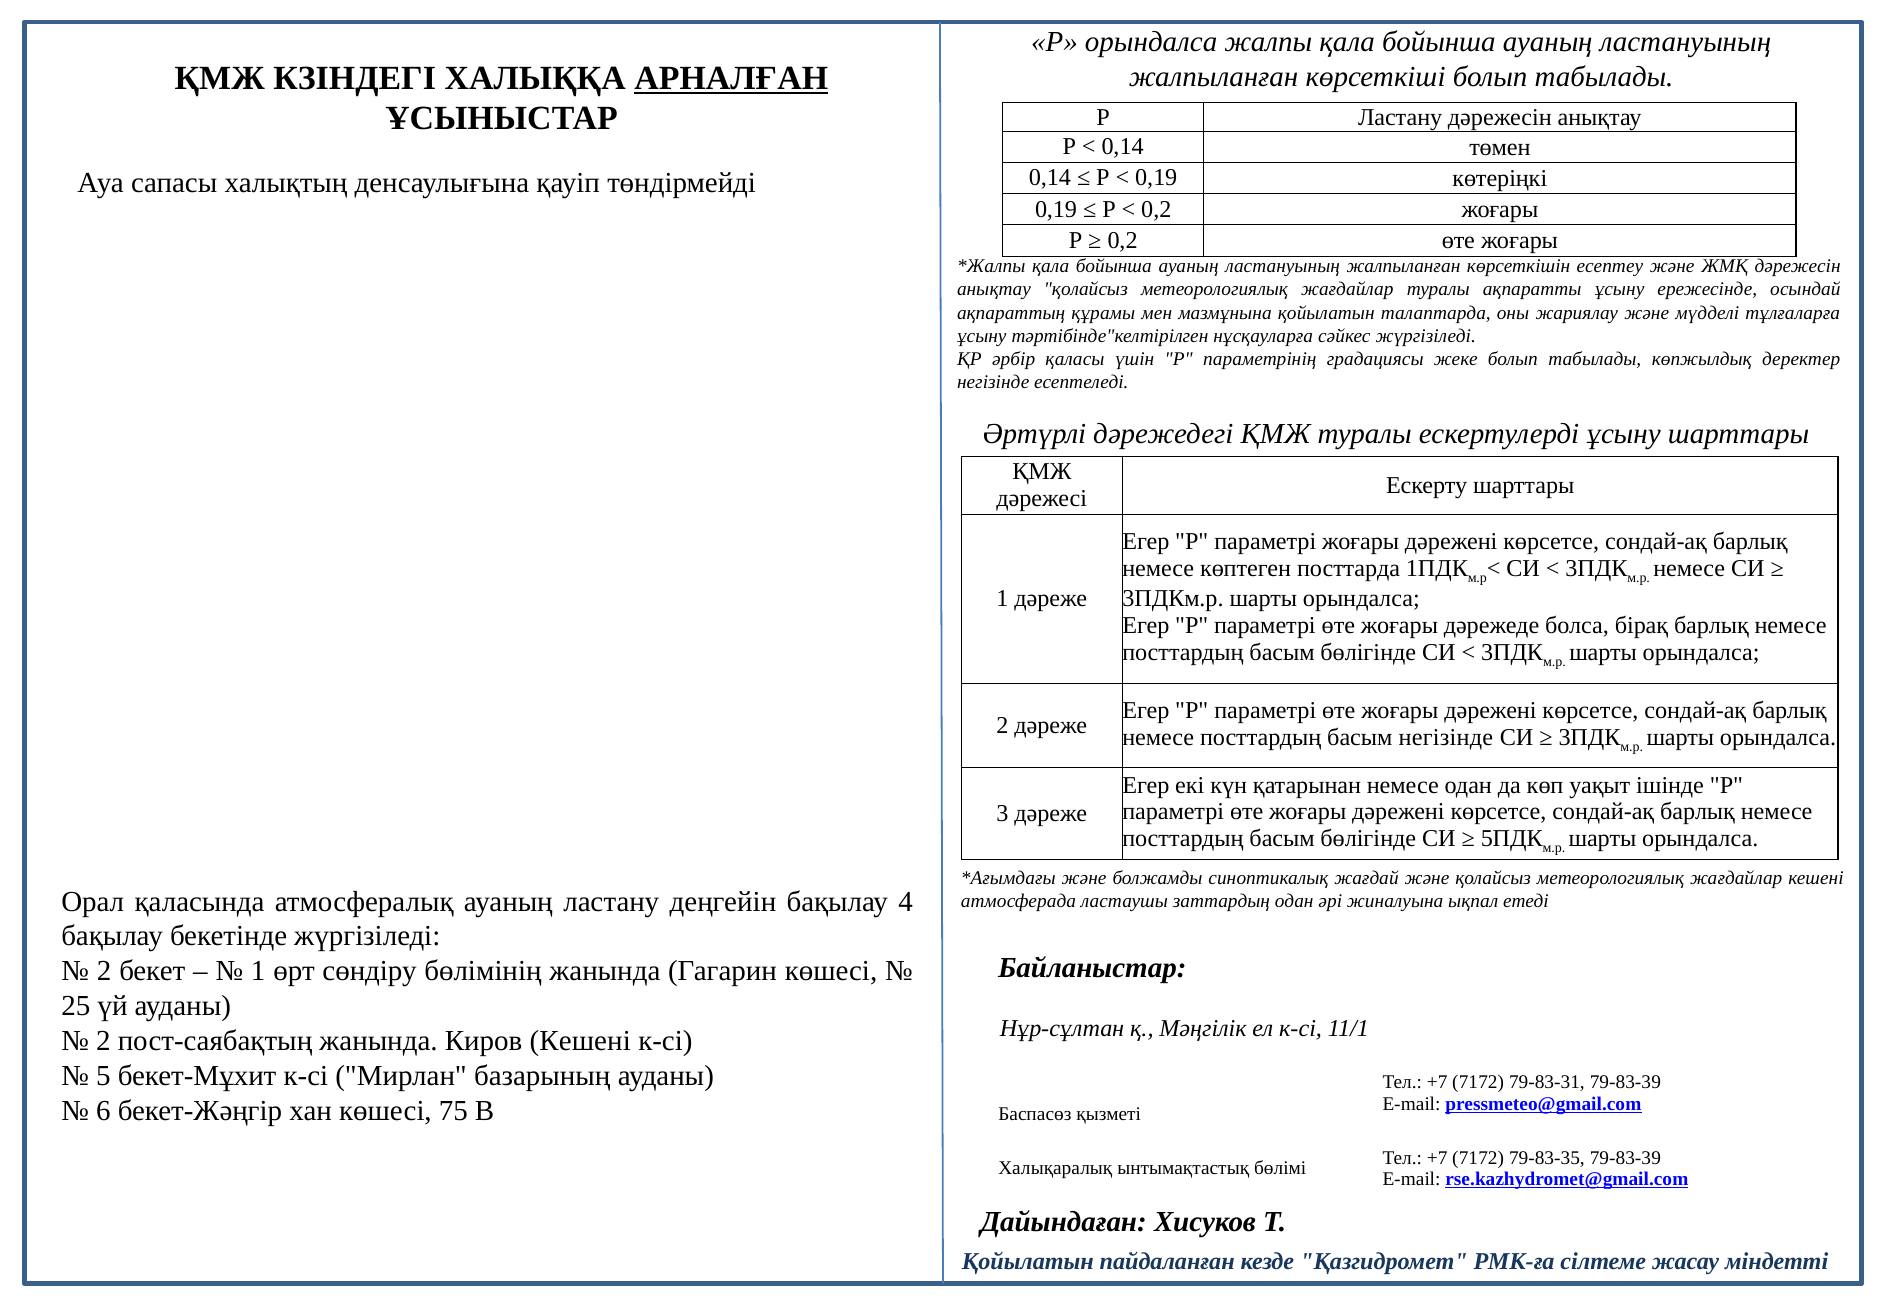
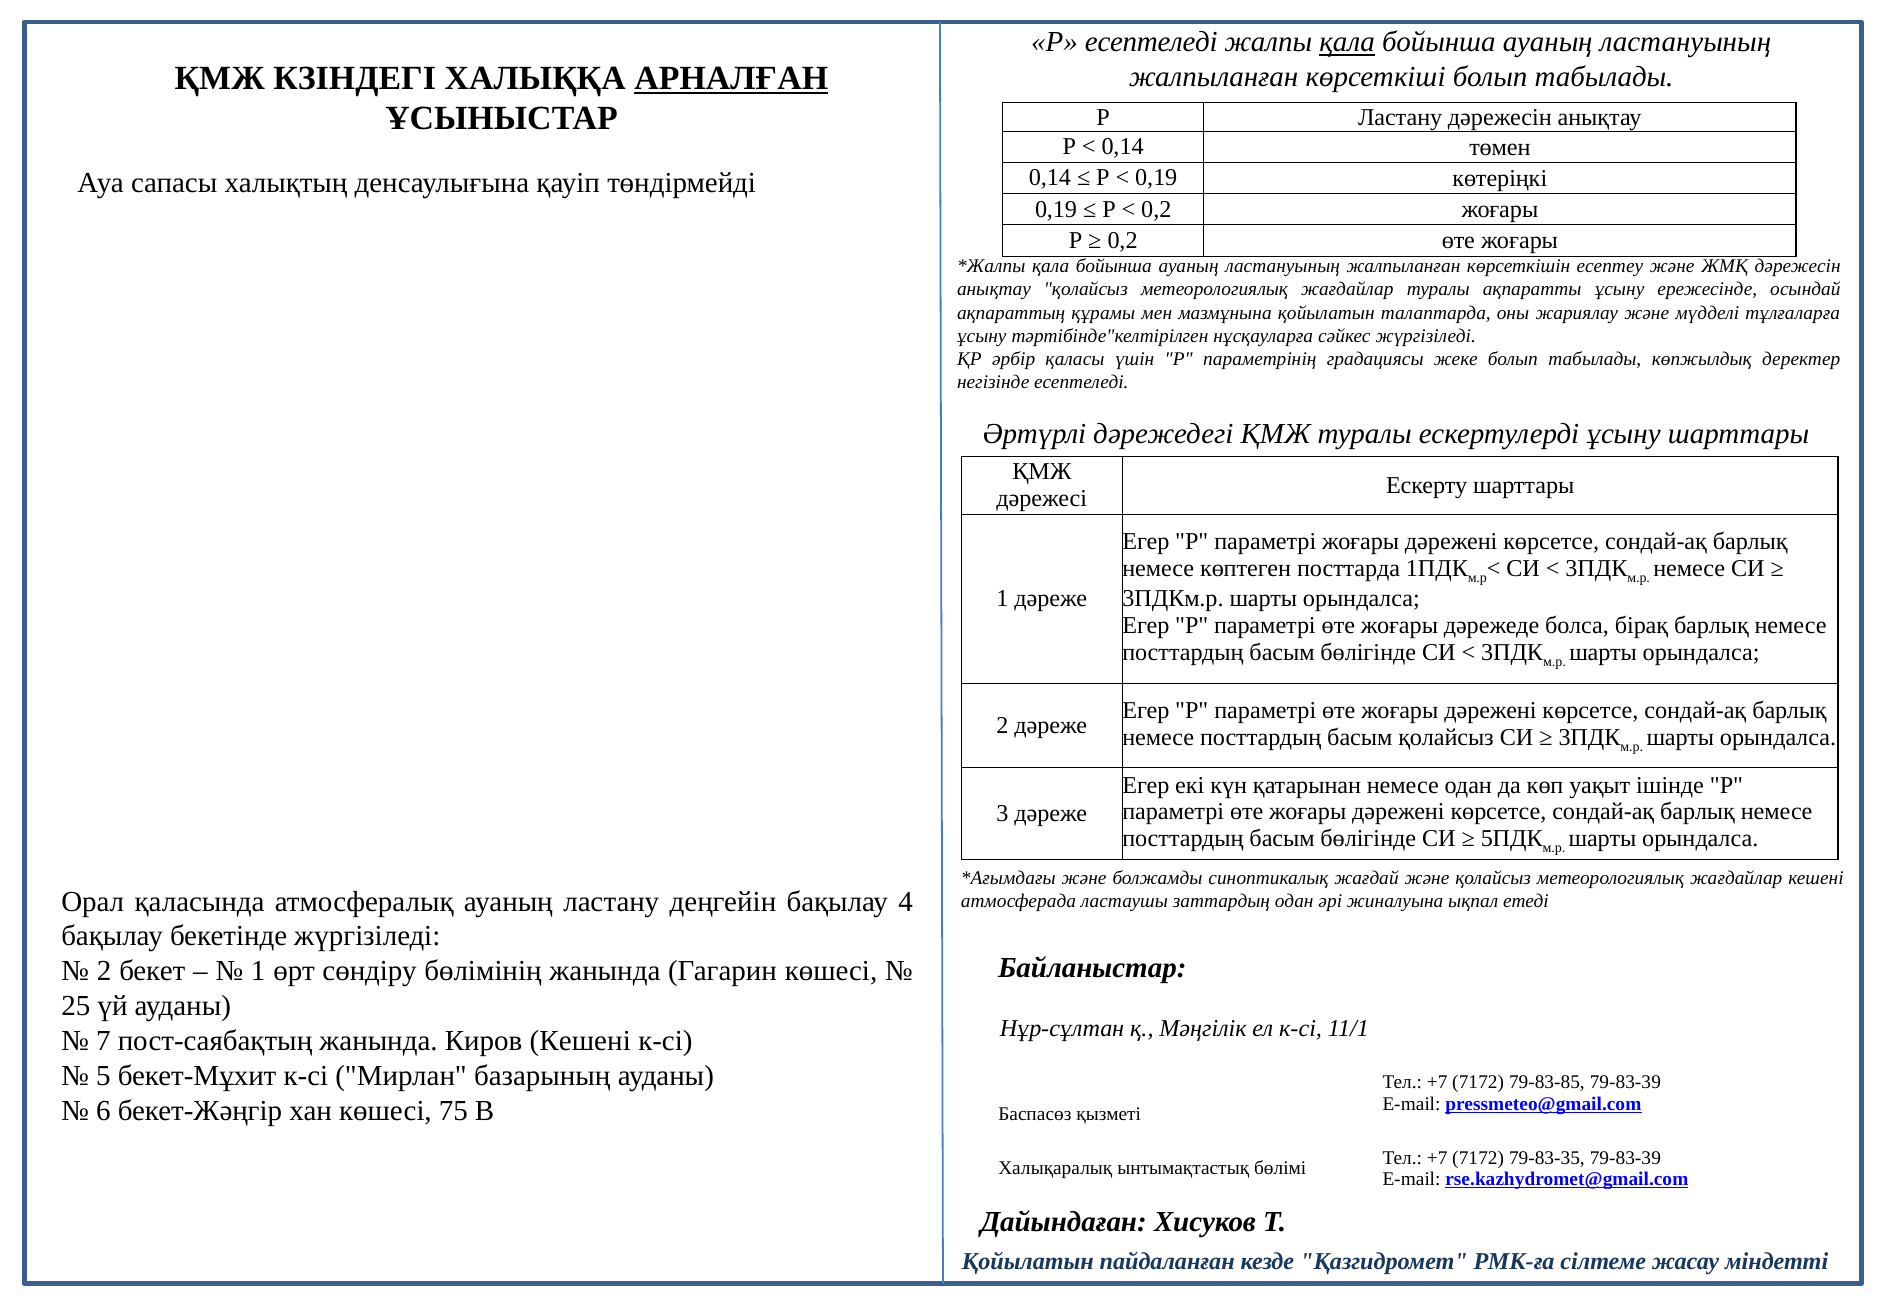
Р орындалса: орындалса -> есептеледі (1151, 42)
қала underline: none -> present (1347, 42)
басым негізінде: негізінде -> қолайсыз (1446, 737)
2: 2 -> 7 (103, 1041)
79-83-31: 79-83-31 -> 79-83-85 (1547, 1082)
